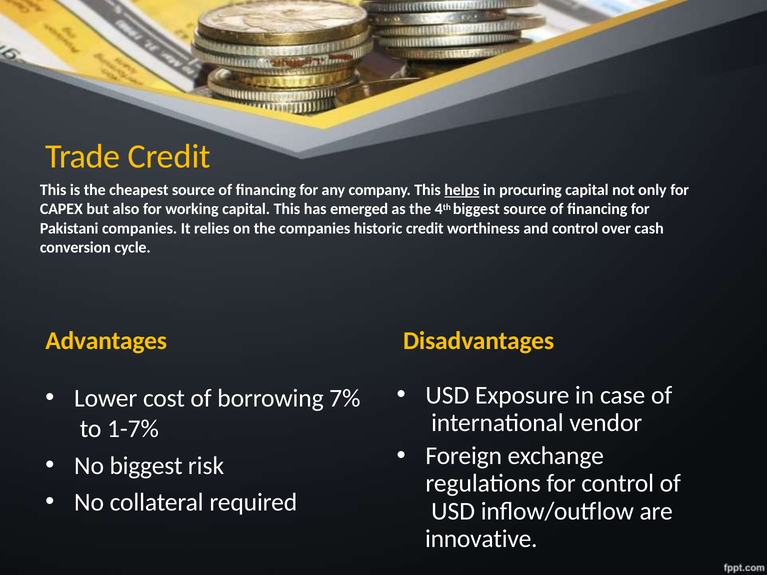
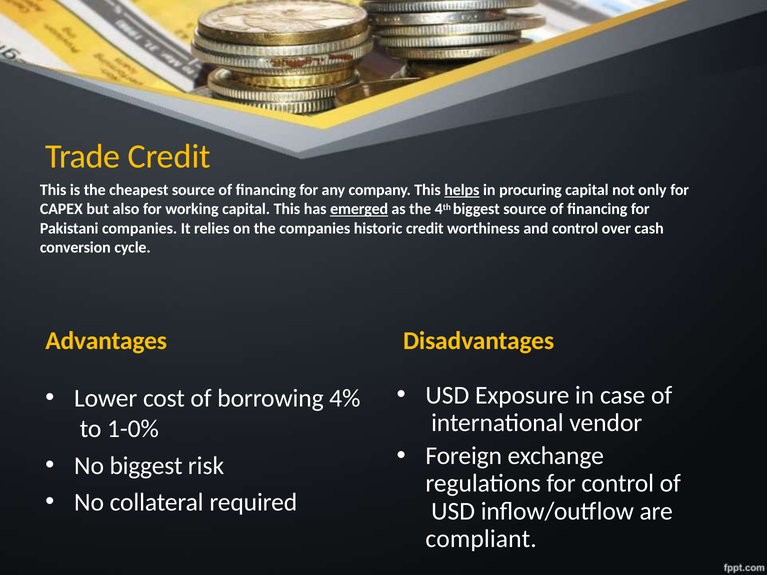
emerged underline: none -> present (359, 209)
7%: 7% -> 4% (345, 398)
1-7%: 1-7% -> 1-0% (133, 429)
innovative: innovative -> compliant (481, 539)
